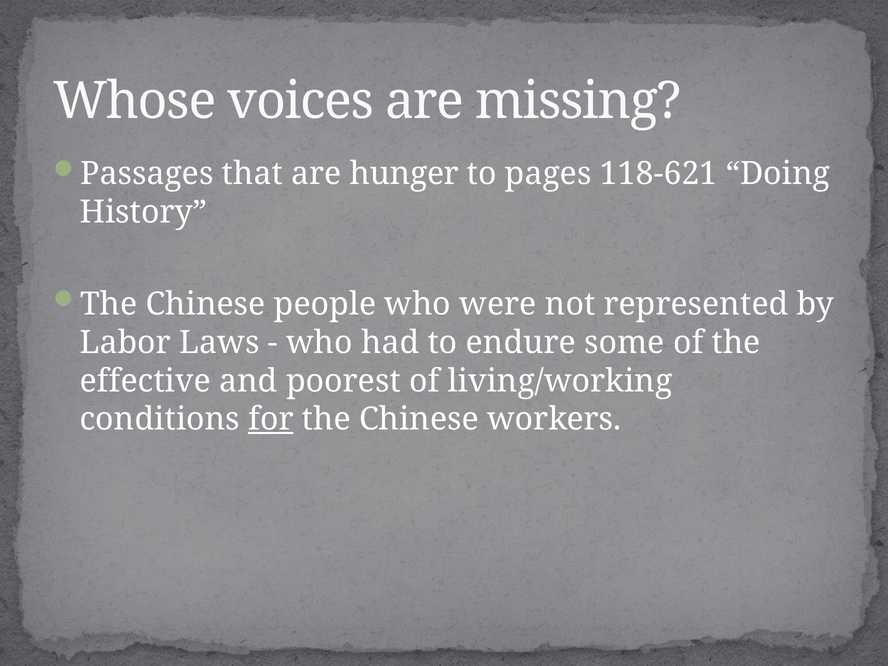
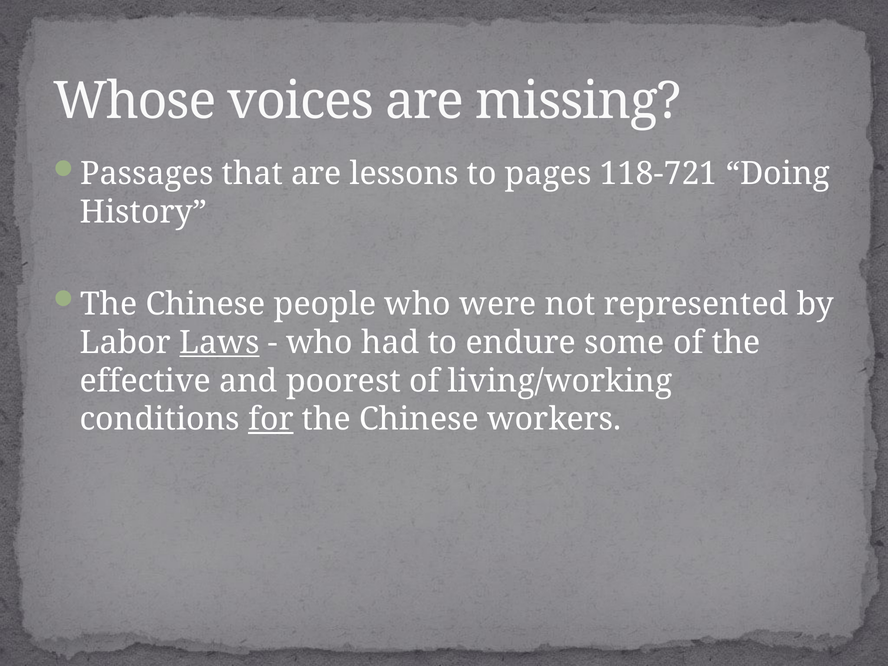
hunger: hunger -> lessons (404, 174)
118-621: 118-621 -> 118-721 (659, 174)
Laws underline: none -> present (220, 342)
